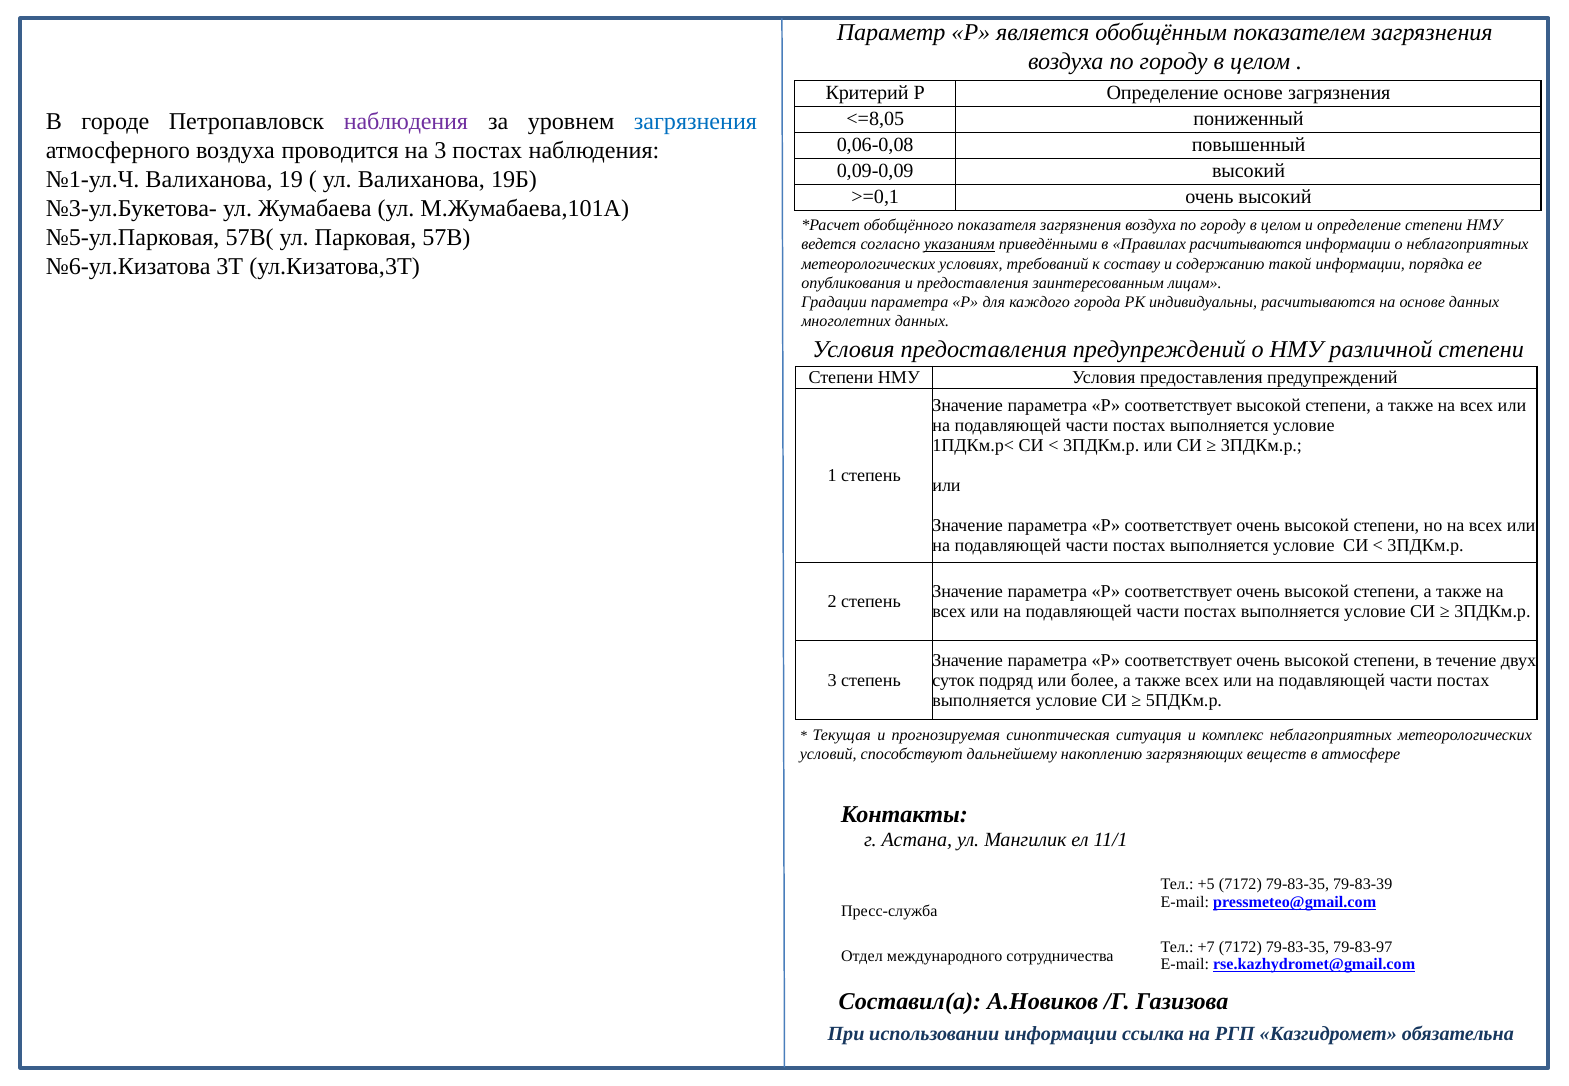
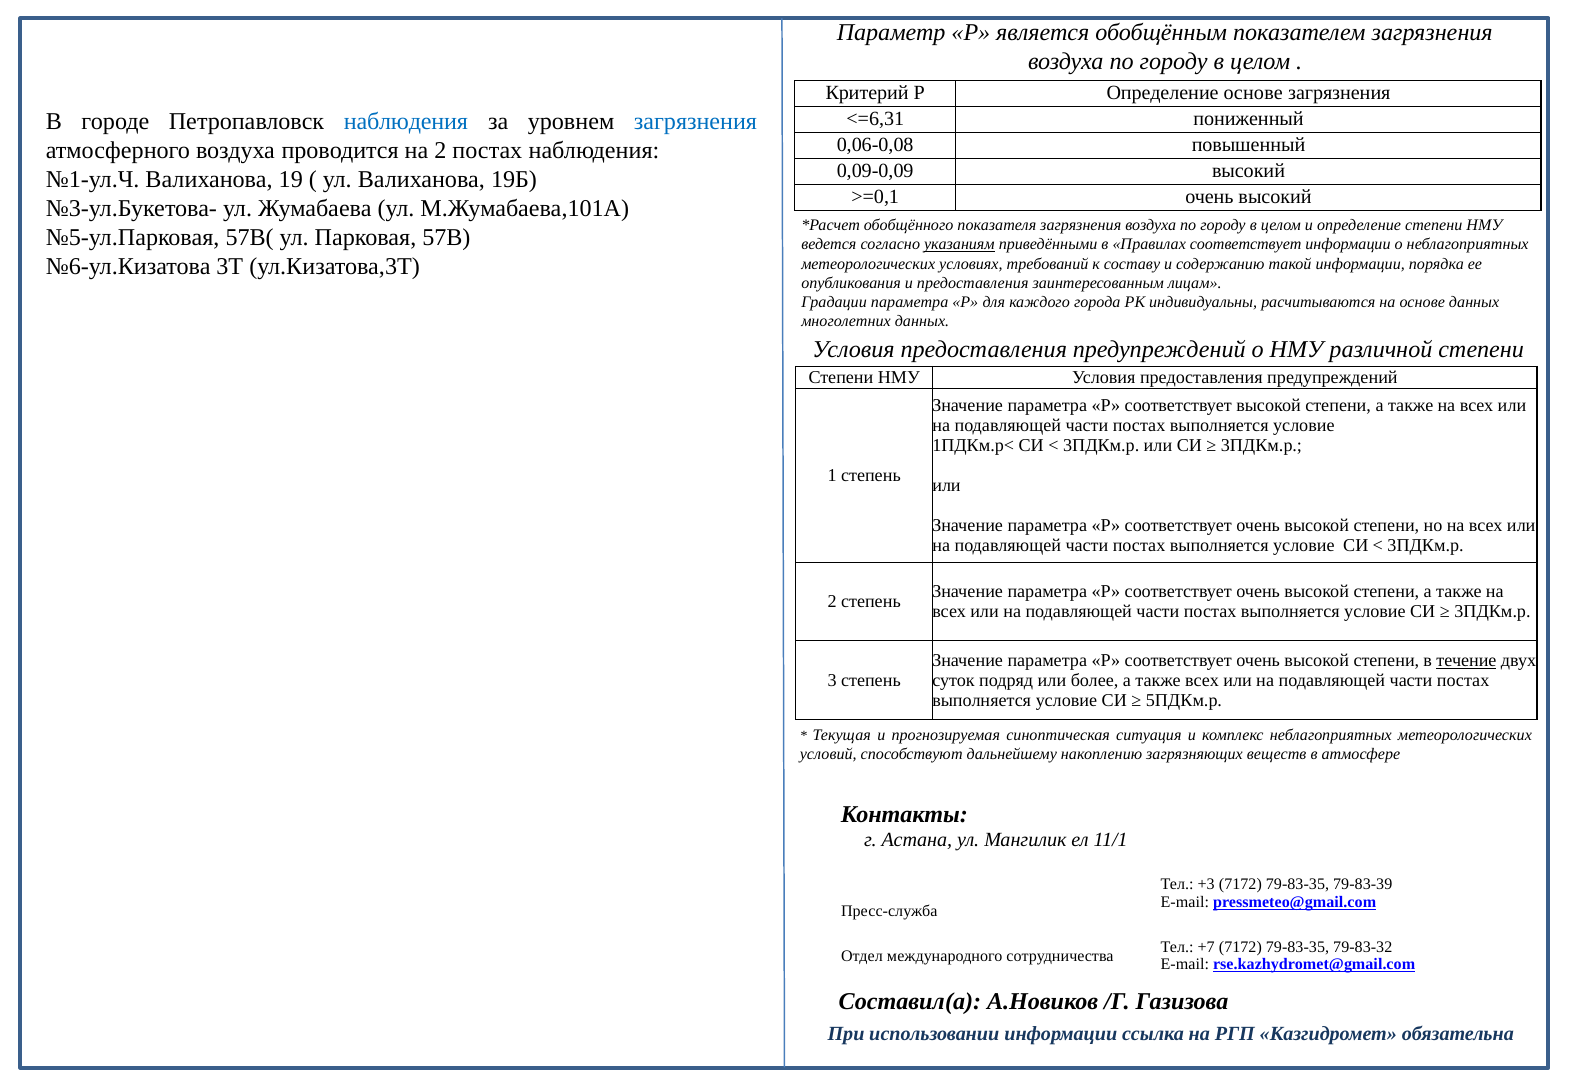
<=8,05: <=8,05 -> <=6,31 (875, 119)
наблюдения colour: purple -> blue (406, 122)
на 3: 3 -> 2 (440, 150)
Правилах расчитываются: расчитываются -> соответствует (1246, 245)
течение underline: none -> present (1466, 660)
+5: +5 -> +3 (1206, 884)
79-83-97: 79-83-97 -> 79-83-32 (1363, 947)
